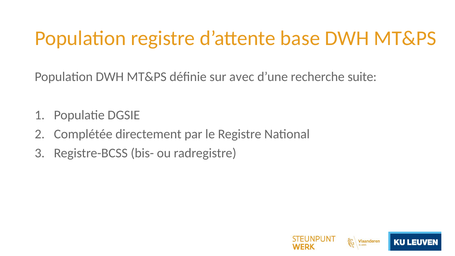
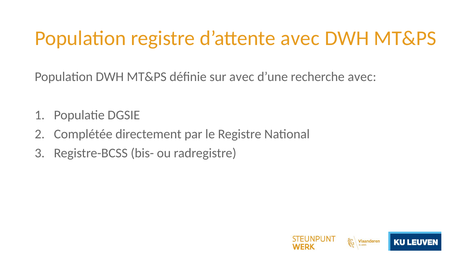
d’attente base: base -> avec (300, 38)
recherche suite: suite -> avec (362, 77)
